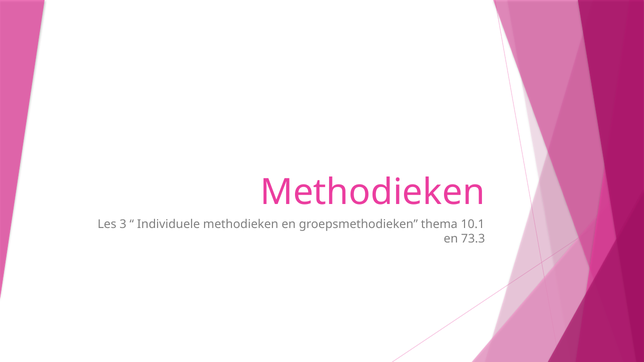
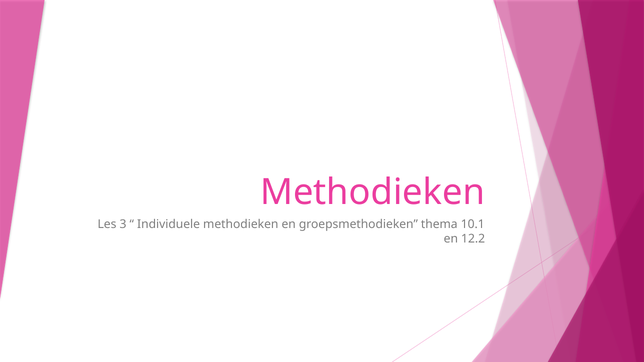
73.3: 73.3 -> 12.2 (473, 239)
